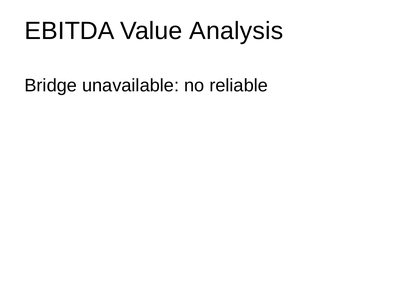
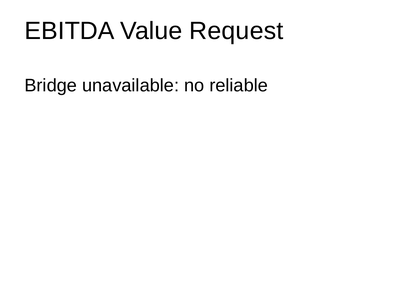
Analysis: Analysis -> Request (236, 31)
